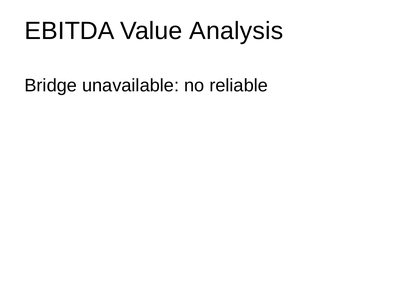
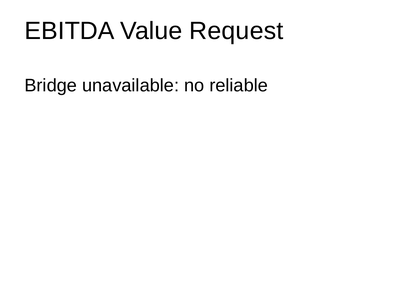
Analysis: Analysis -> Request (236, 31)
